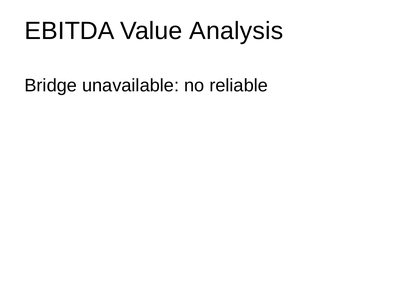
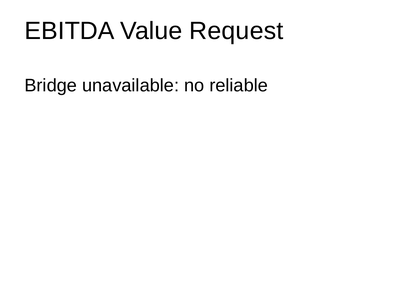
Analysis: Analysis -> Request (236, 31)
